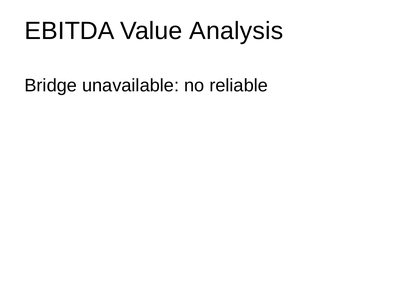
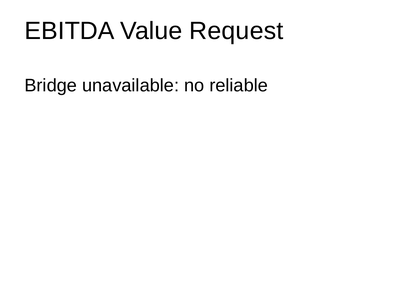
Analysis: Analysis -> Request (236, 31)
